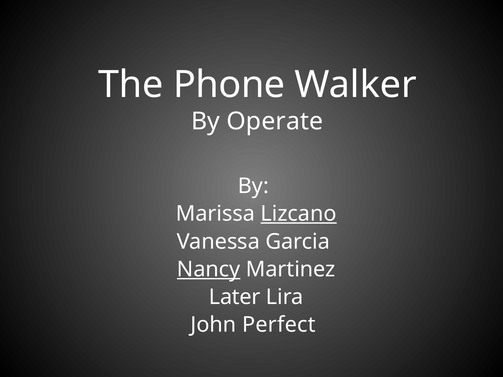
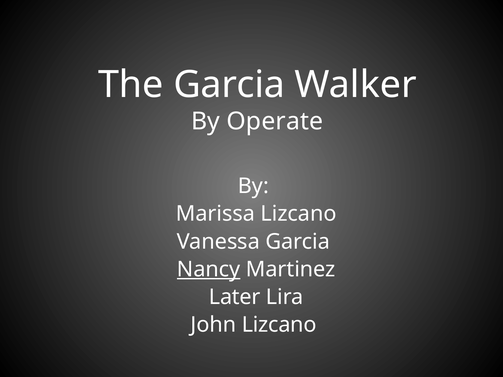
The Phone: Phone -> Garcia (229, 85)
Lizcano underline: present -> none (299, 214)
John Perfect: Perfect -> Lizcano (279, 325)
